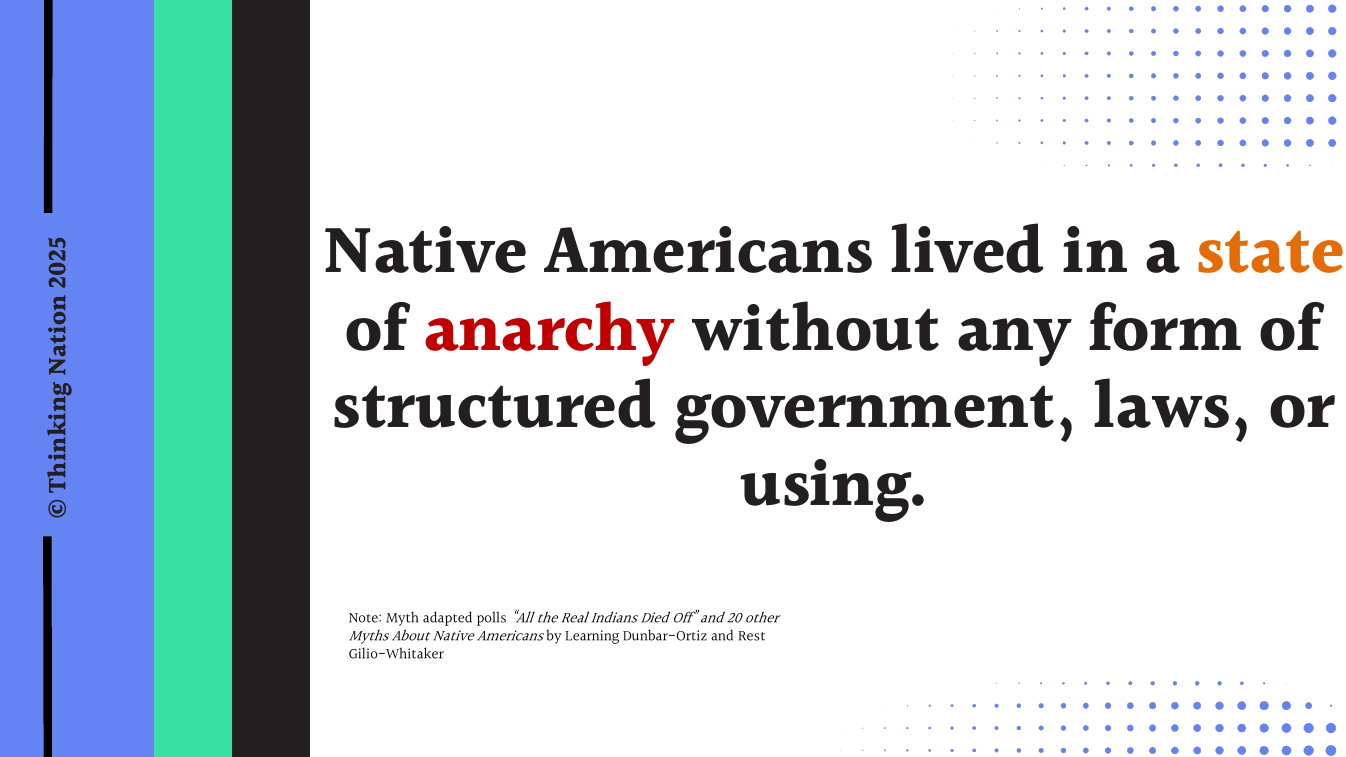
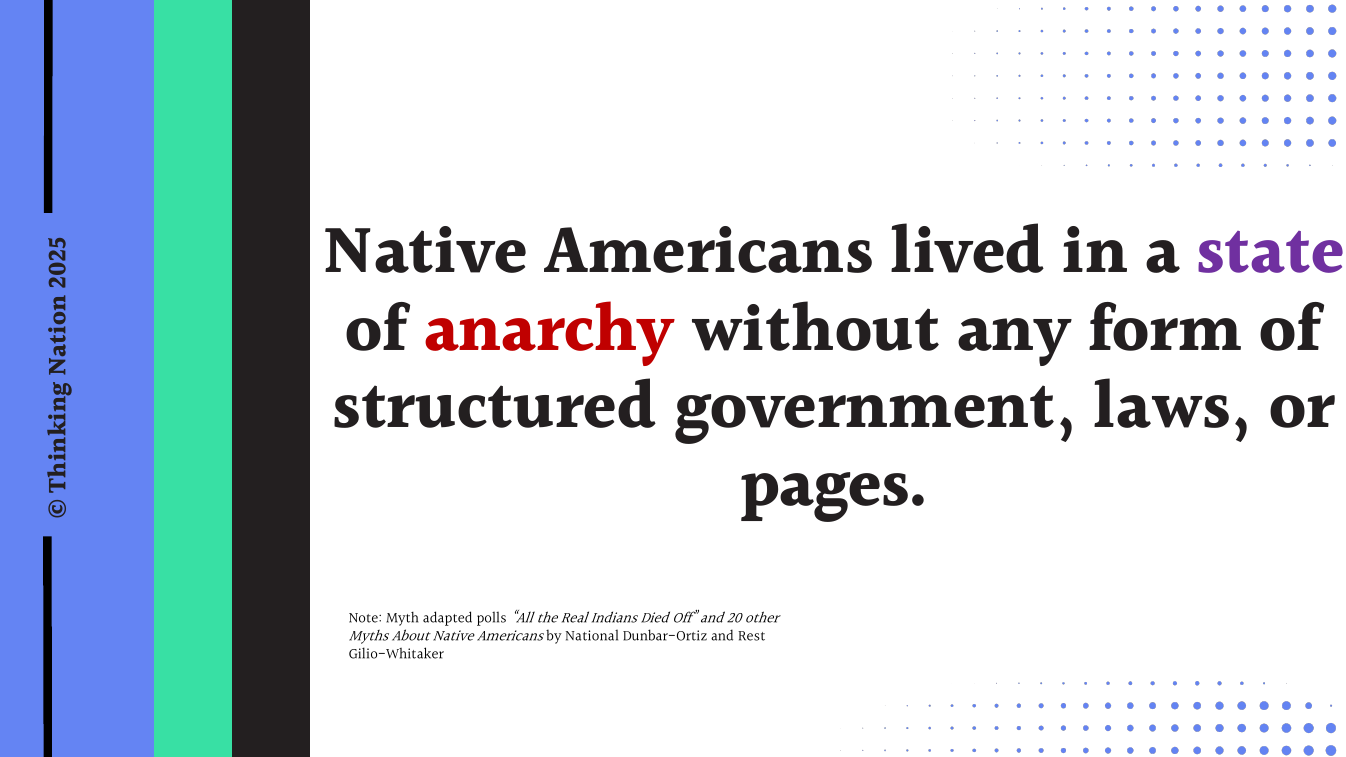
state colour: orange -> purple (1271, 253)
using: using -> pages (834, 486)
Learning: Learning -> National (592, 637)
